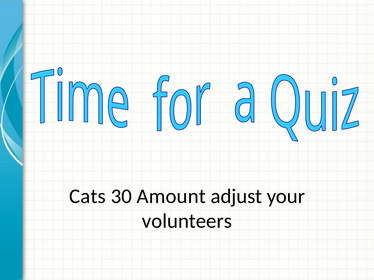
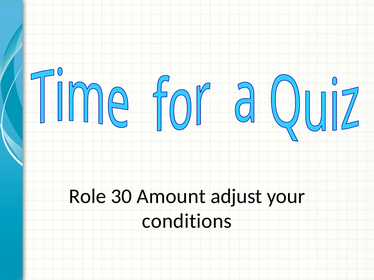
Cats: Cats -> Role (88, 197)
volunteers: volunteers -> conditions (187, 221)
